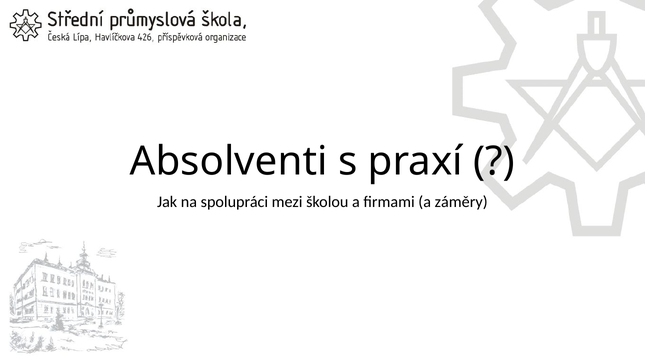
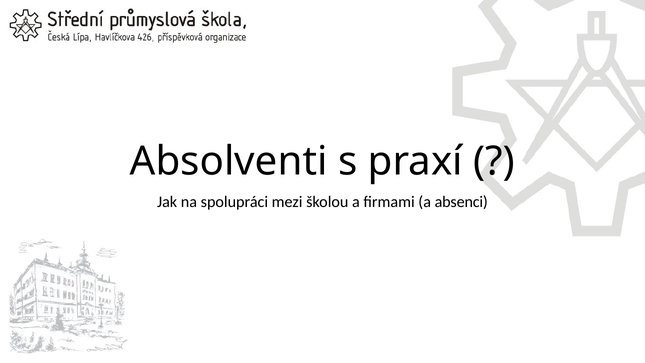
záměry: záměry -> absenci (461, 202)
